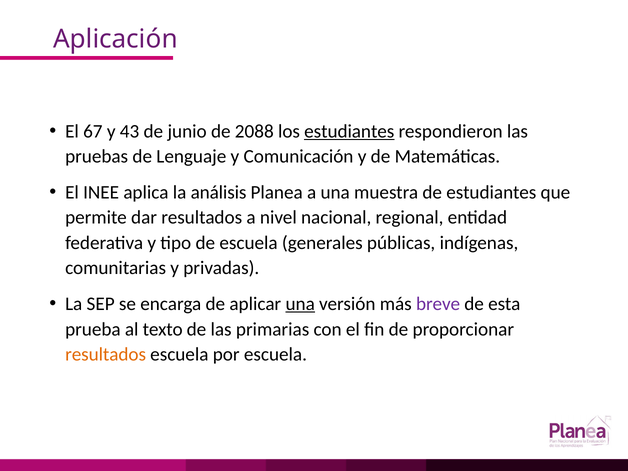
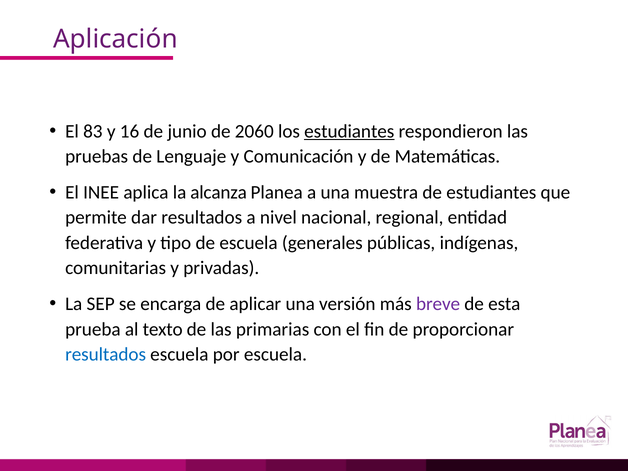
67: 67 -> 83 (93, 131)
43: 43 -> 16 (130, 131)
2088: 2088 -> 2060 (254, 131)
análisis: análisis -> alcanza (219, 192)
una underline: present -> none (300, 304)
resultados colour: orange -> blue (106, 354)
